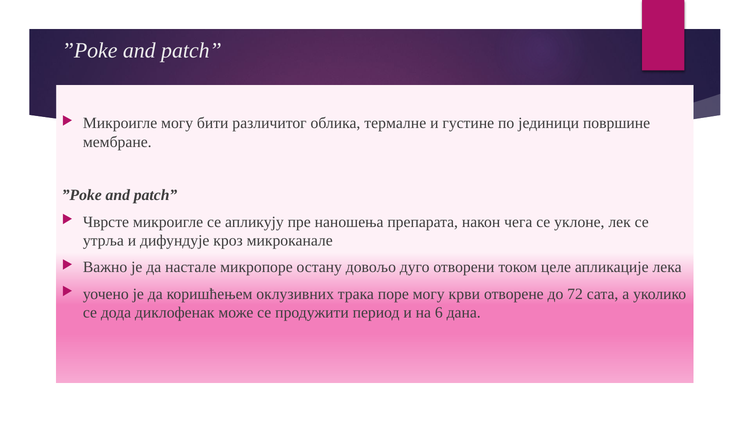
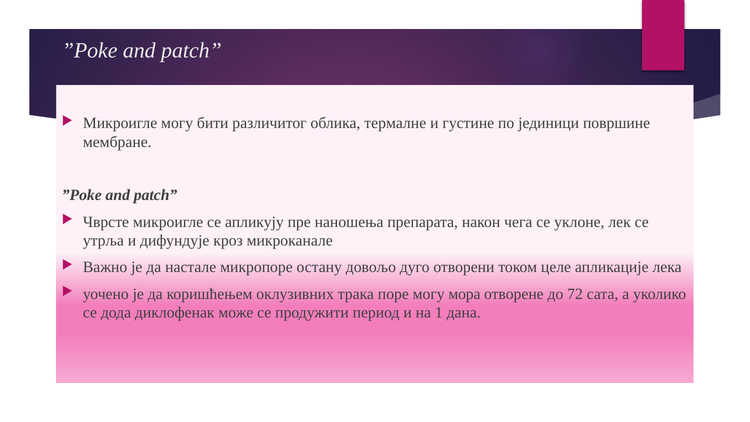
крви: крви -> мора (464, 294)
6: 6 -> 1 (439, 313)
